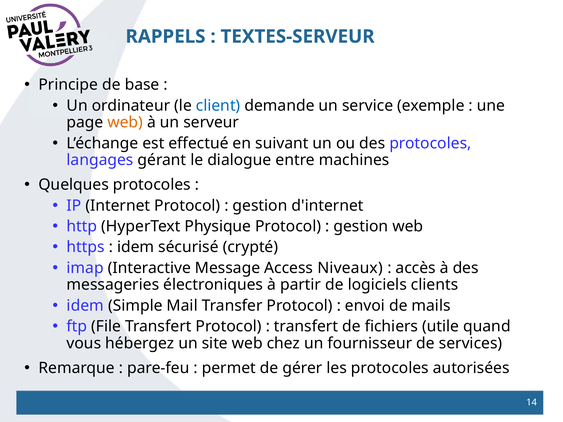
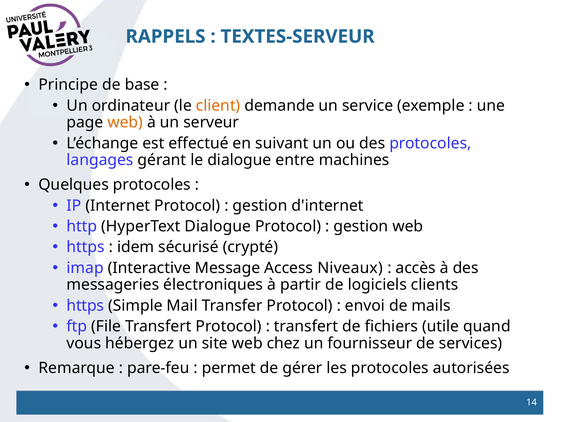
client colour: blue -> orange (218, 106)
HyperText Physique: Physique -> Dialogue (218, 227)
idem: idem -> https (85, 306)
